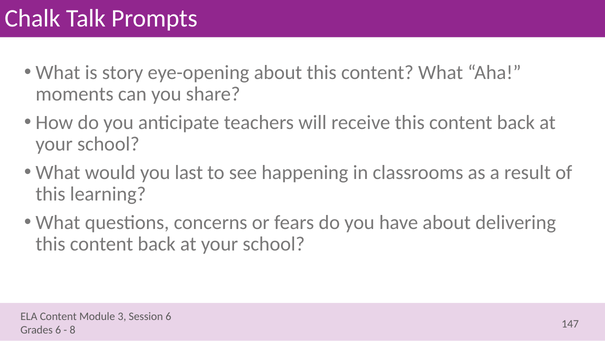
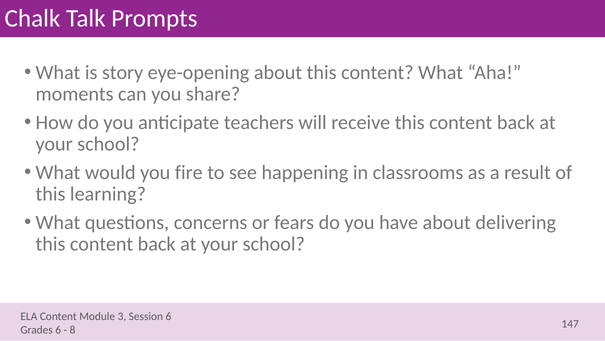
last: last -> fire (189, 172)
